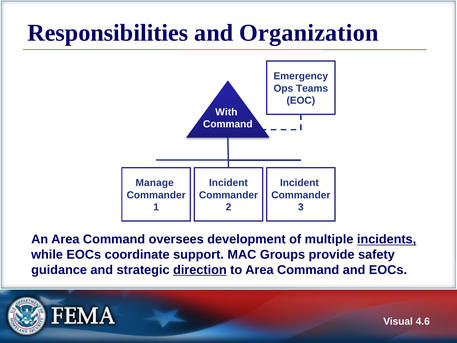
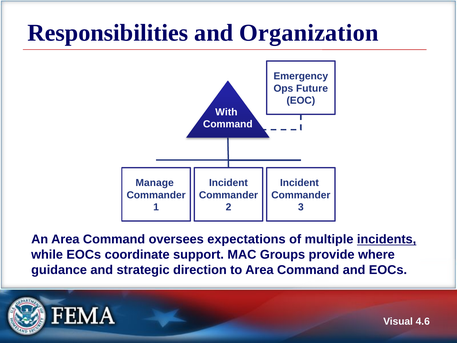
Teams: Teams -> Future (312, 88)
development: development -> expectations (246, 239)
safety: safety -> where (376, 255)
direction underline: present -> none (200, 270)
